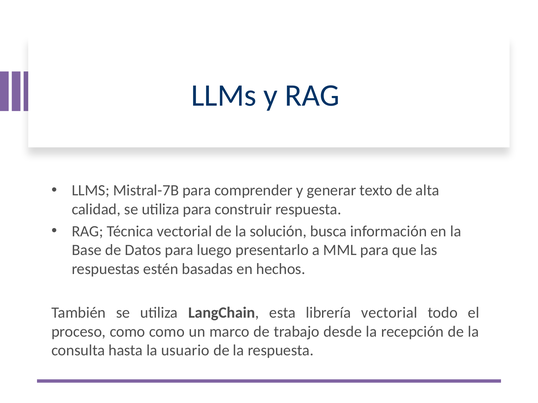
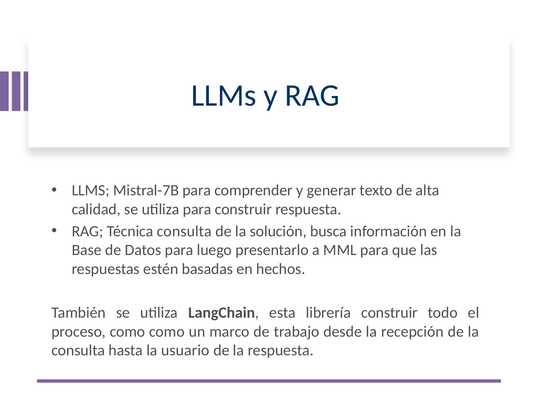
Técnica vectorial: vectorial -> consulta (184, 232)
librería vectorial: vectorial -> construir (389, 313)
